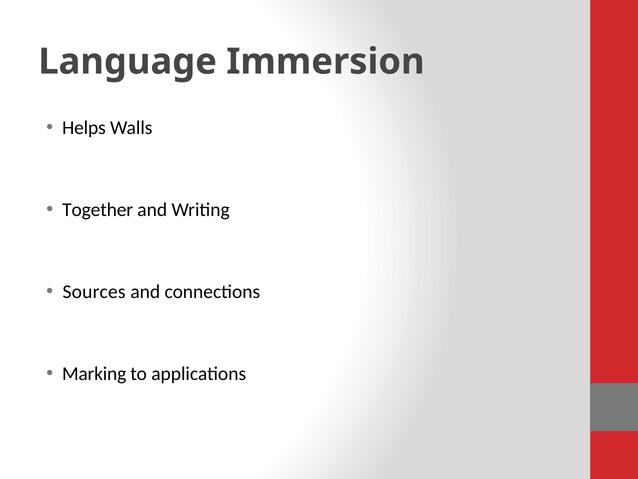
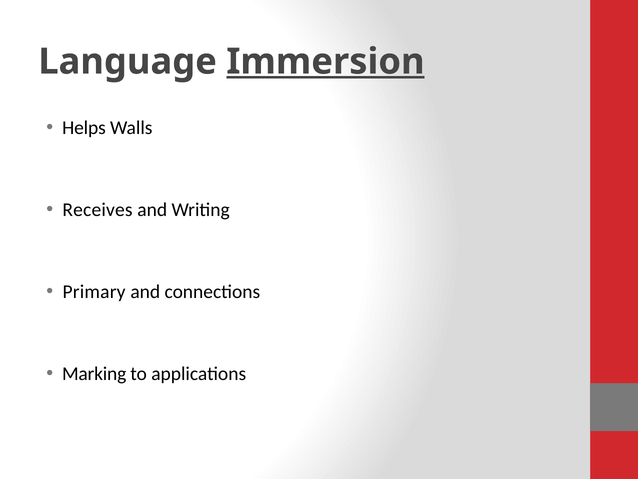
Immersion underline: none -> present (325, 62)
Together: Together -> Receives (98, 210)
Sources: Sources -> Primary (94, 292)
